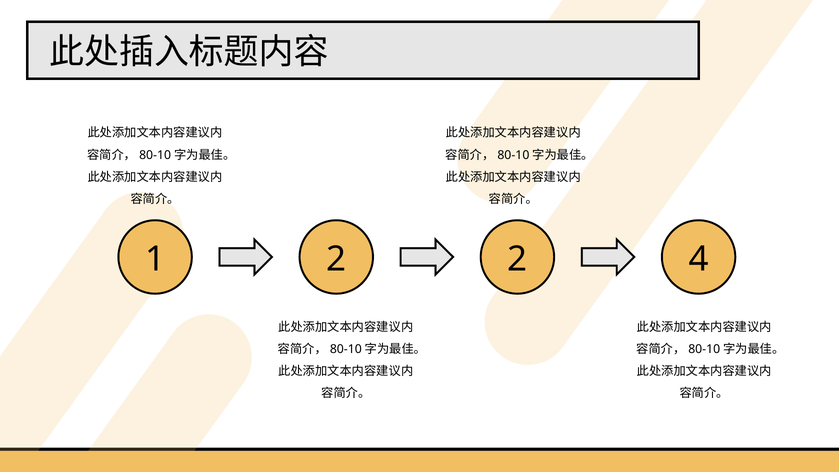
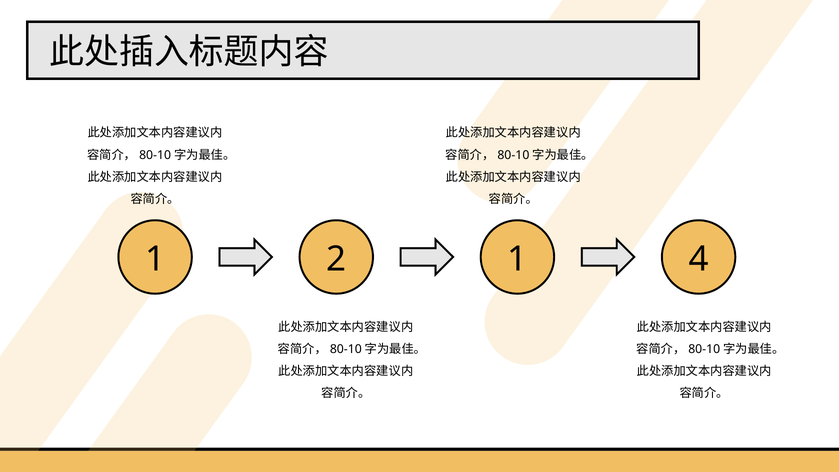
2 2: 2 -> 1 (517, 259)
